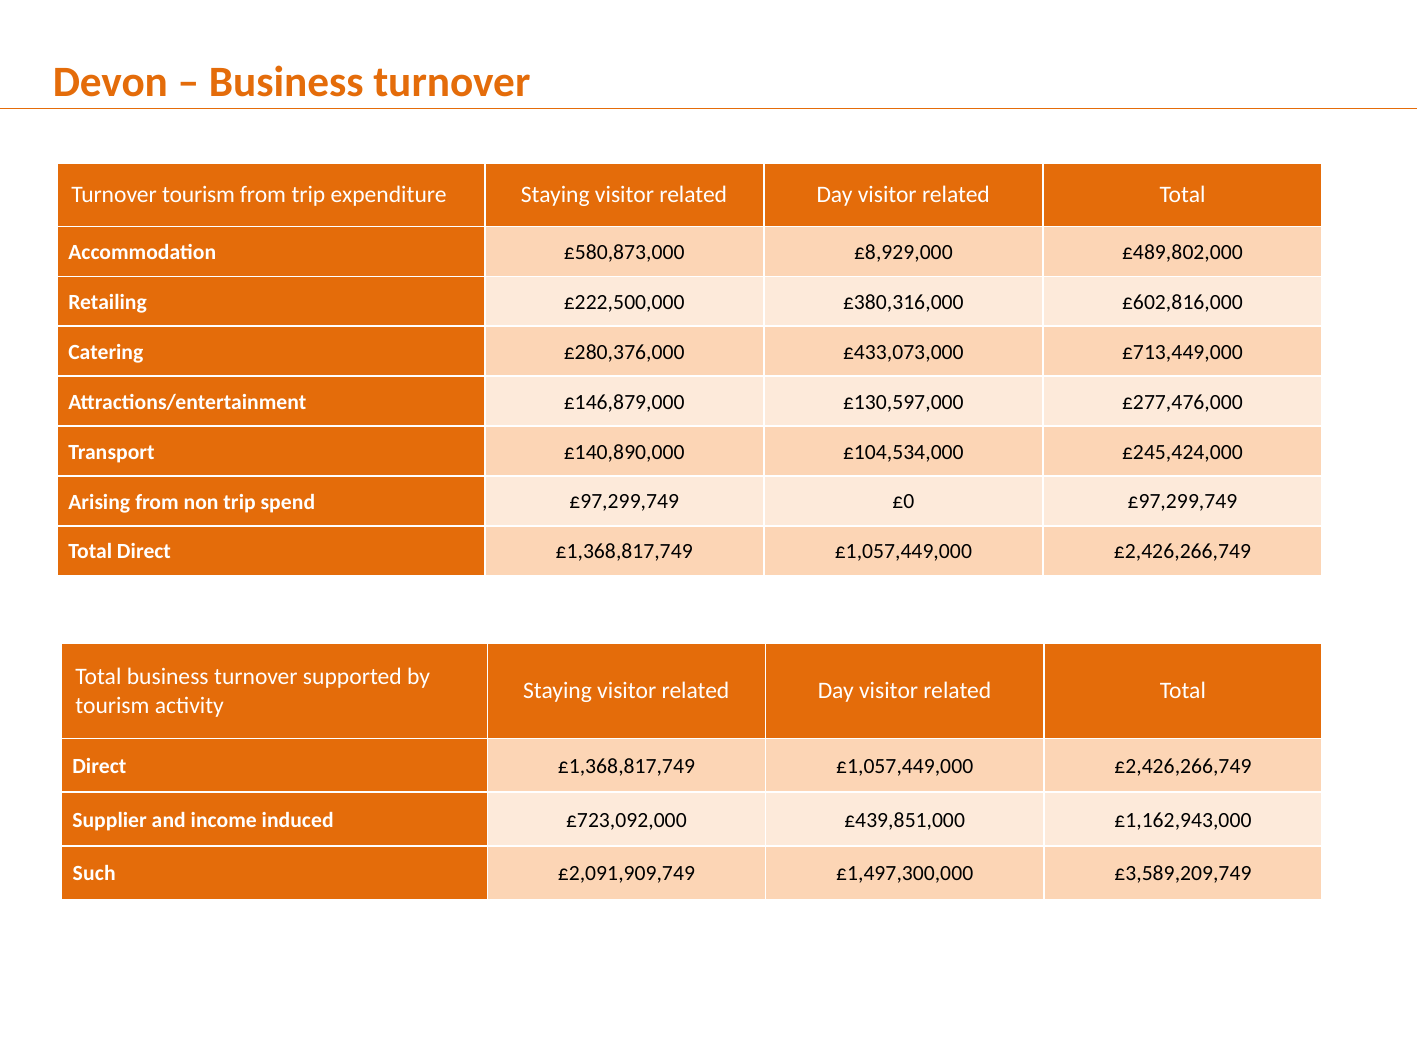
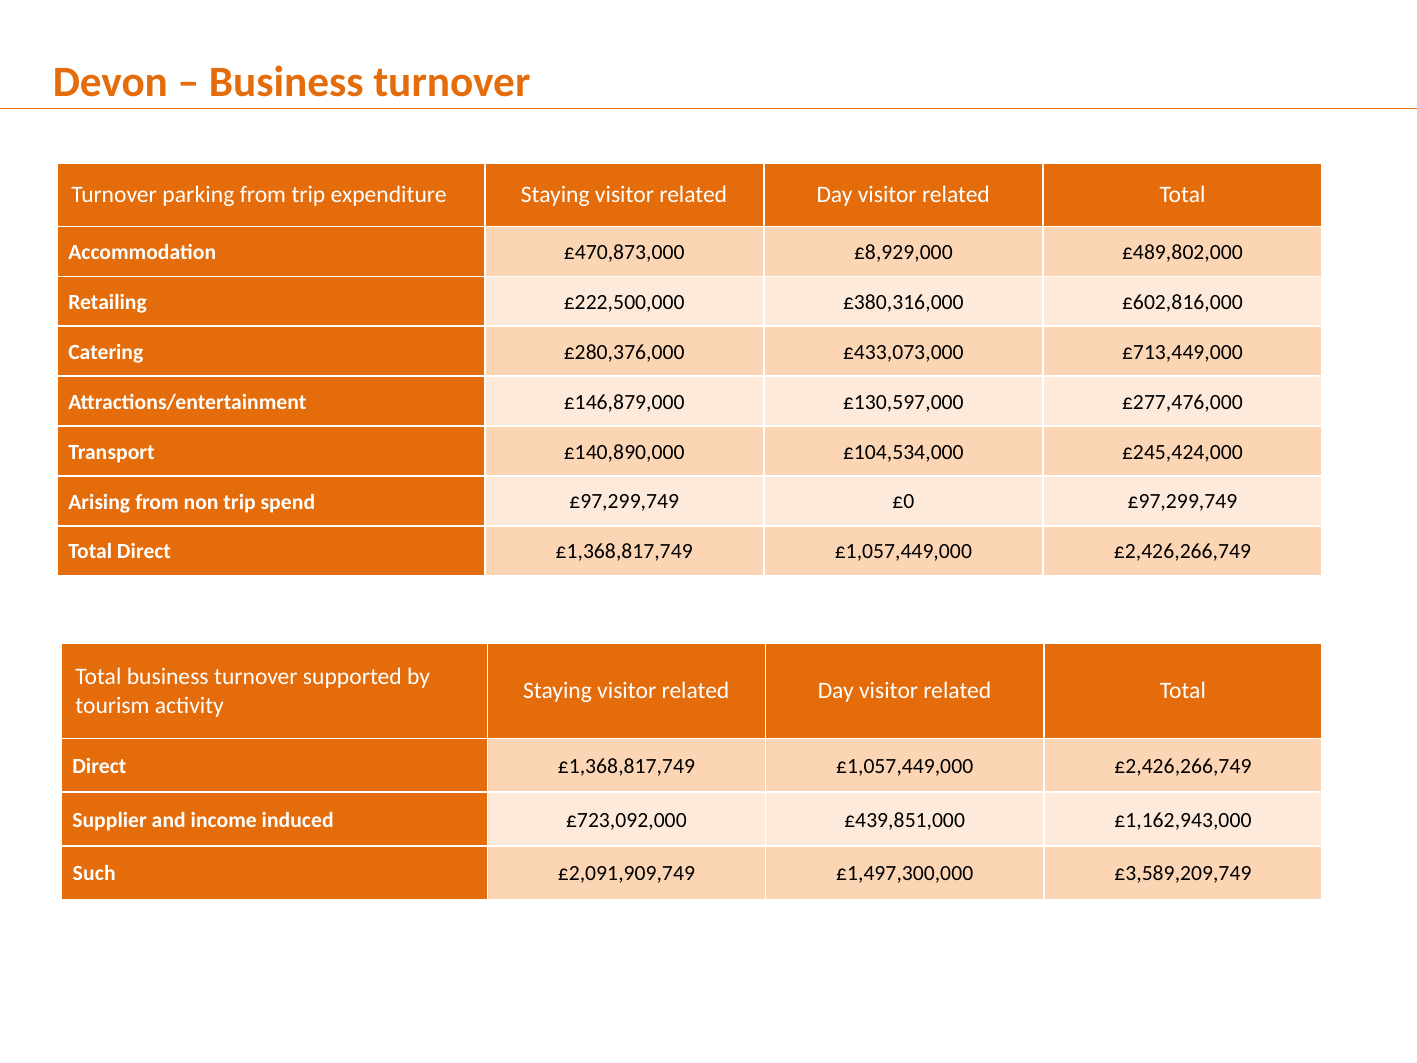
Turnover tourism: tourism -> parking (198, 195)
£580,873,000: £580,873,000 -> £470,873,000 (624, 252)
